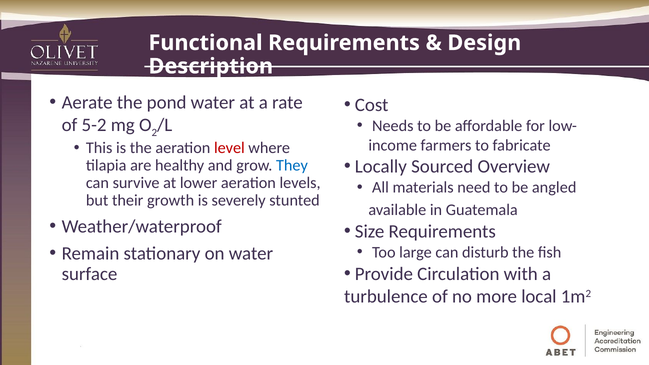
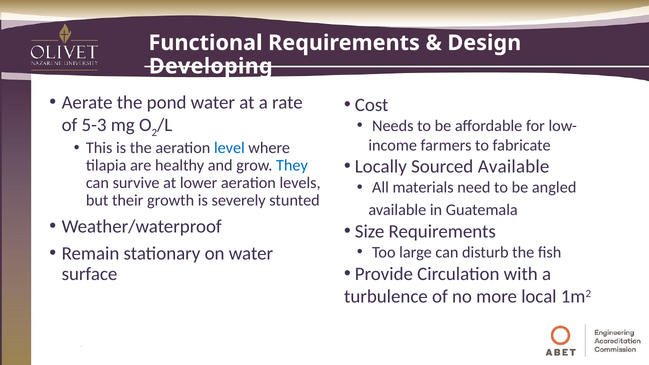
Description: Description -> Developing (211, 66)
5-2: 5-2 -> 5-3 (94, 125)
level colour: red -> blue (229, 148)
Sourced Overview: Overview -> Available (514, 167)
